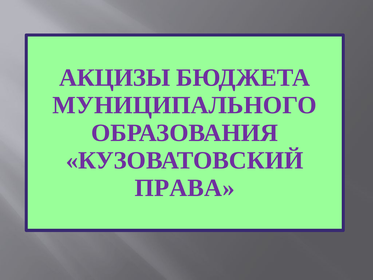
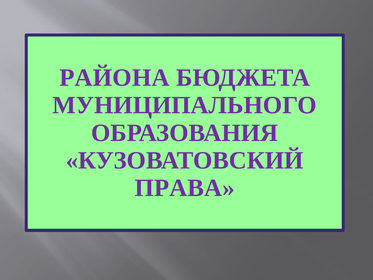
АКЦИЗЫ: АКЦИЗЫ -> РАЙОНА (114, 78)
